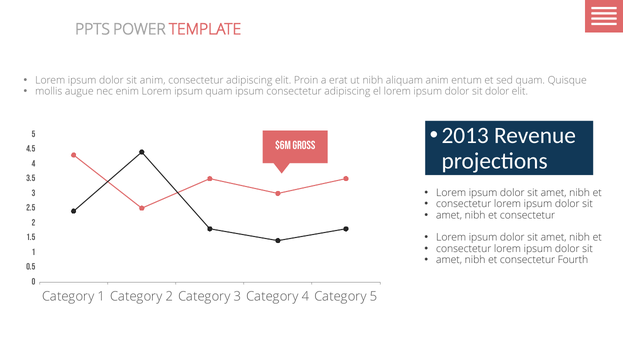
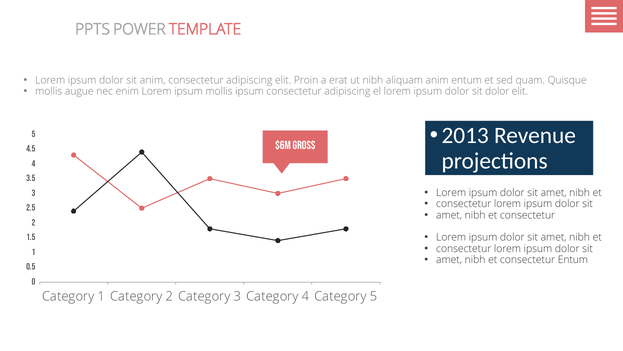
ipsum quam: quam -> mollis (219, 91)
consectetur Fourth: Fourth -> Entum (573, 259)
